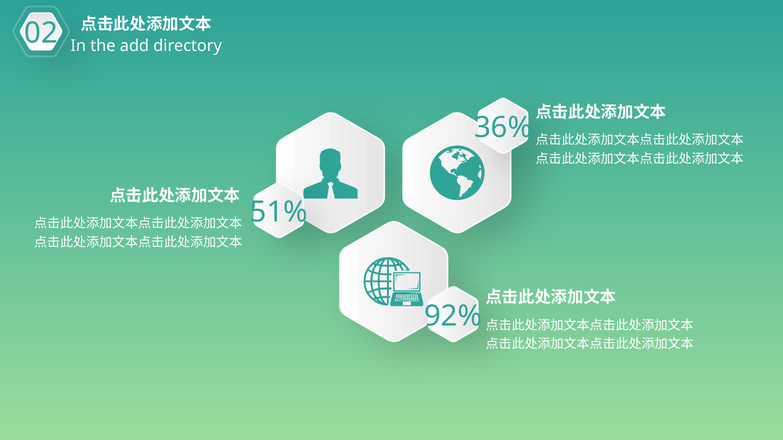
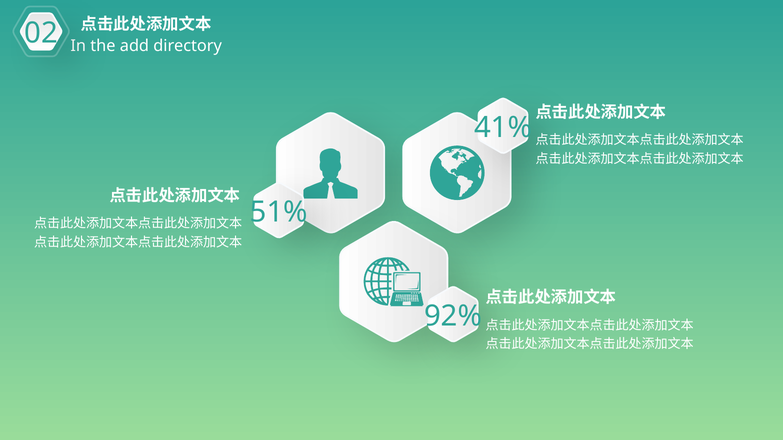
36%: 36% -> 41% (503, 128)
